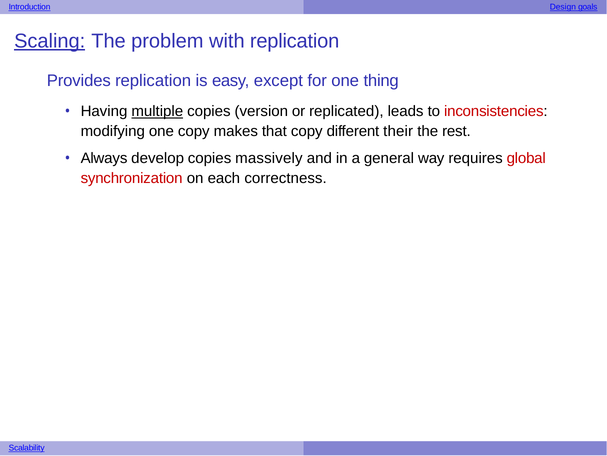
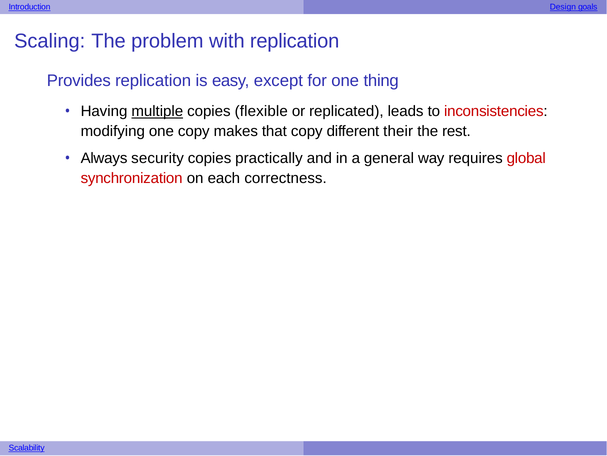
Scaling underline: present -> none (50, 41)
version: version -> flexible (261, 111)
develop: develop -> security (158, 158)
massively: massively -> practically (269, 158)
